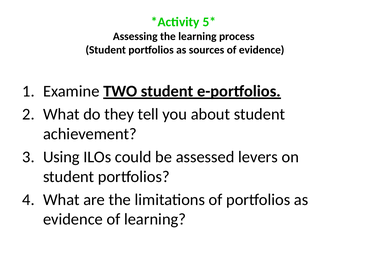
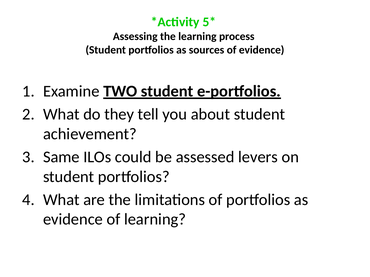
Using: Using -> Same (61, 157)
